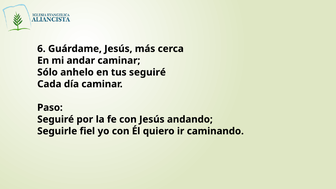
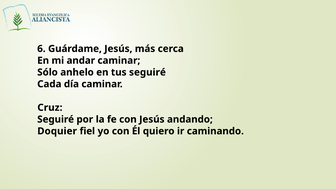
Paso: Paso -> Cruz (50, 108)
Seguirle: Seguirle -> Doquier (57, 131)
